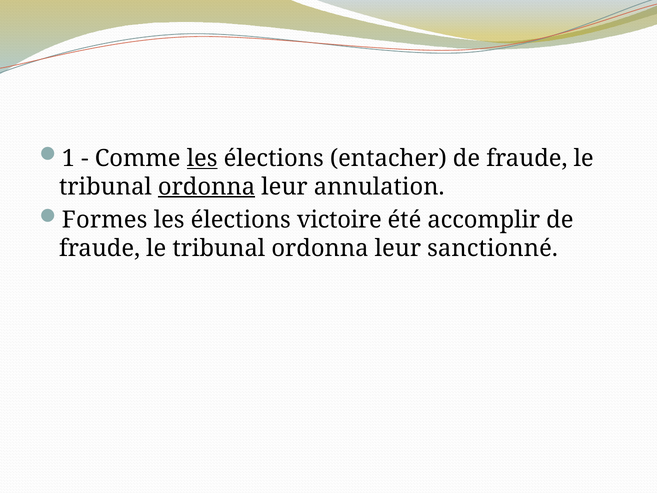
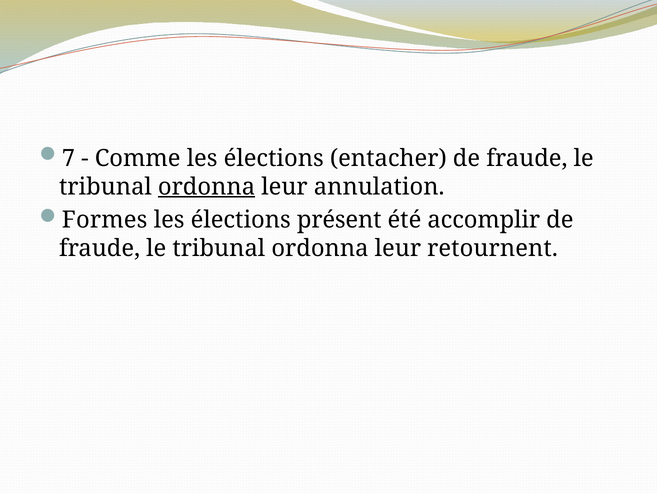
1: 1 -> 7 (68, 158)
les underline: present -> none (202, 158)
victoire: victoire -> présent (339, 220)
sanctionné: sanctionné -> retournent (493, 248)
